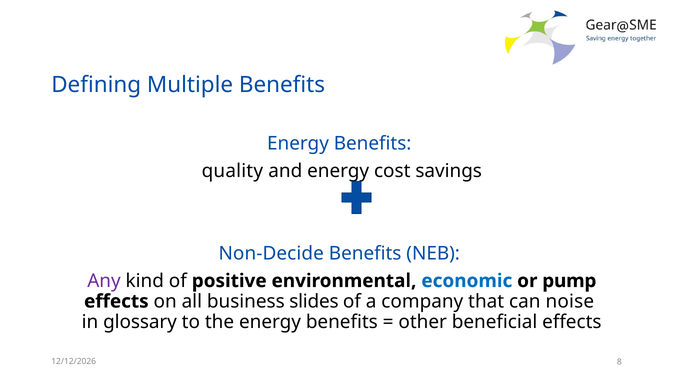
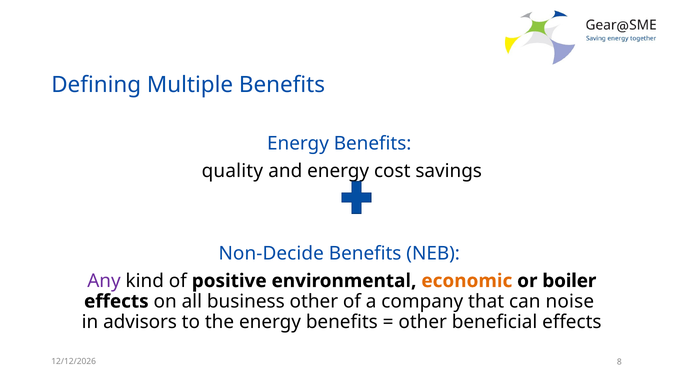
economic colour: blue -> orange (467, 281)
pump: pump -> boiler (569, 281)
business slides: slides -> other (314, 301)
glossary: glossary -> advisors (140, 321)
